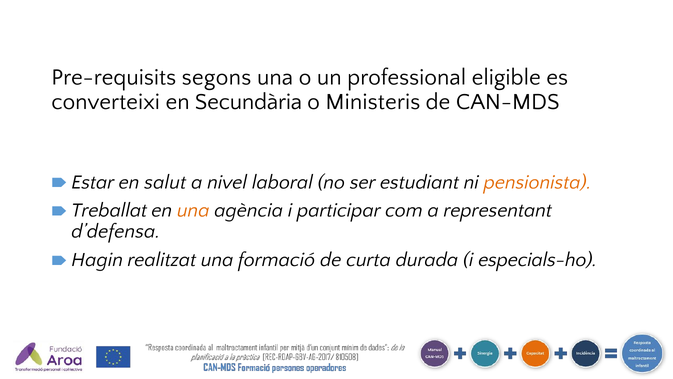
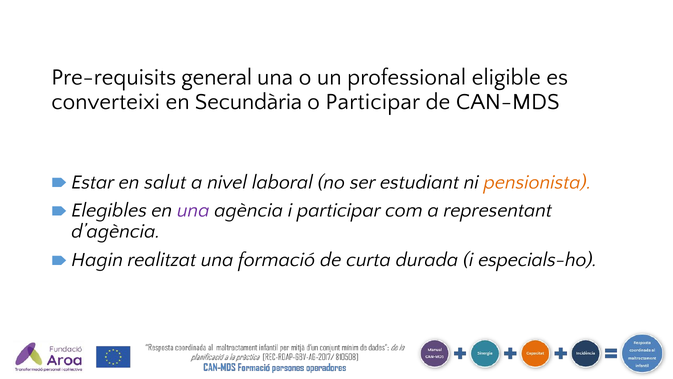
segons: segons -> general (217, 77)
o Ministeris: Ministeris -> Participar (373, 102)
Treballat: Treballat -> Elegibles (109, 210)
una colour: orange -> purple (193, 210)
d’defensa: d’defensa -> d’agència (116, 231)
